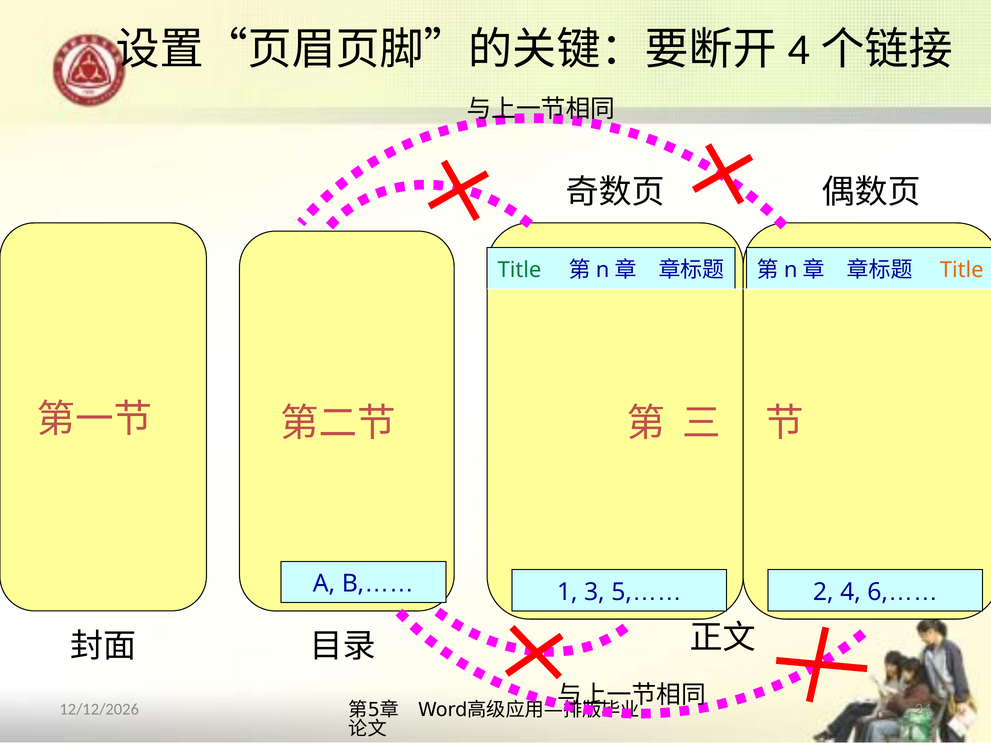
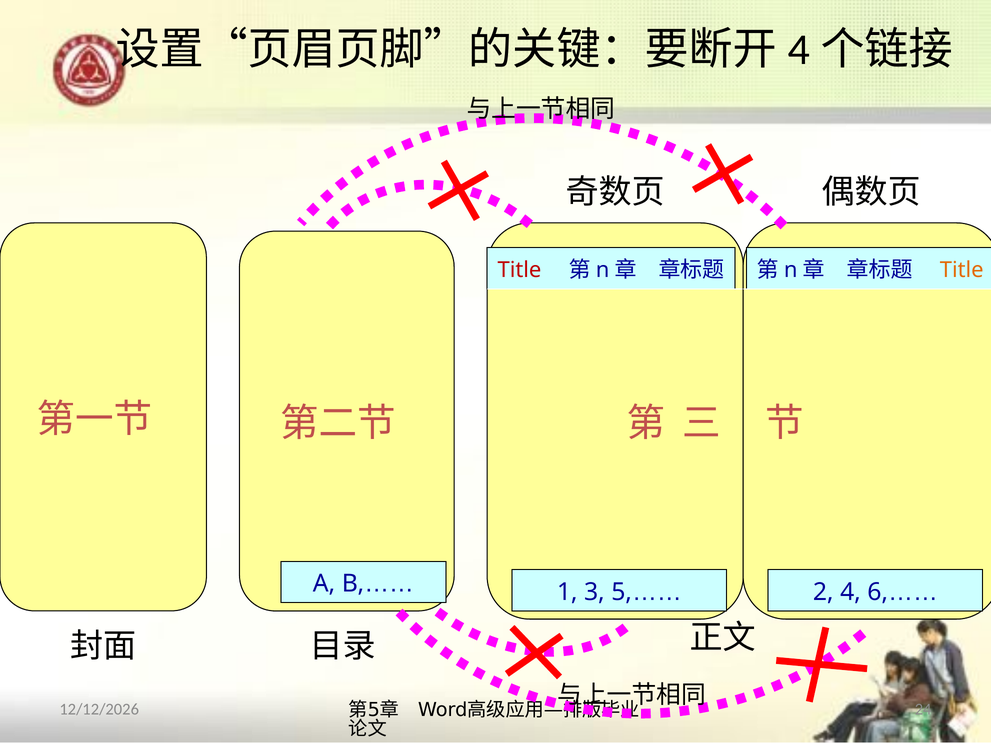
Title colour: green -> red (519, 270)
